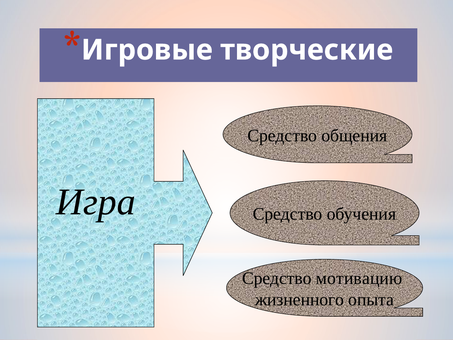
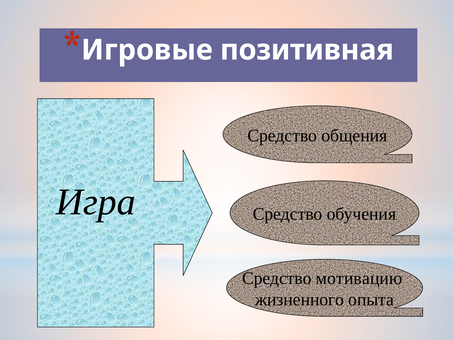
творческие: творческие -> позитивная (307, 50)
